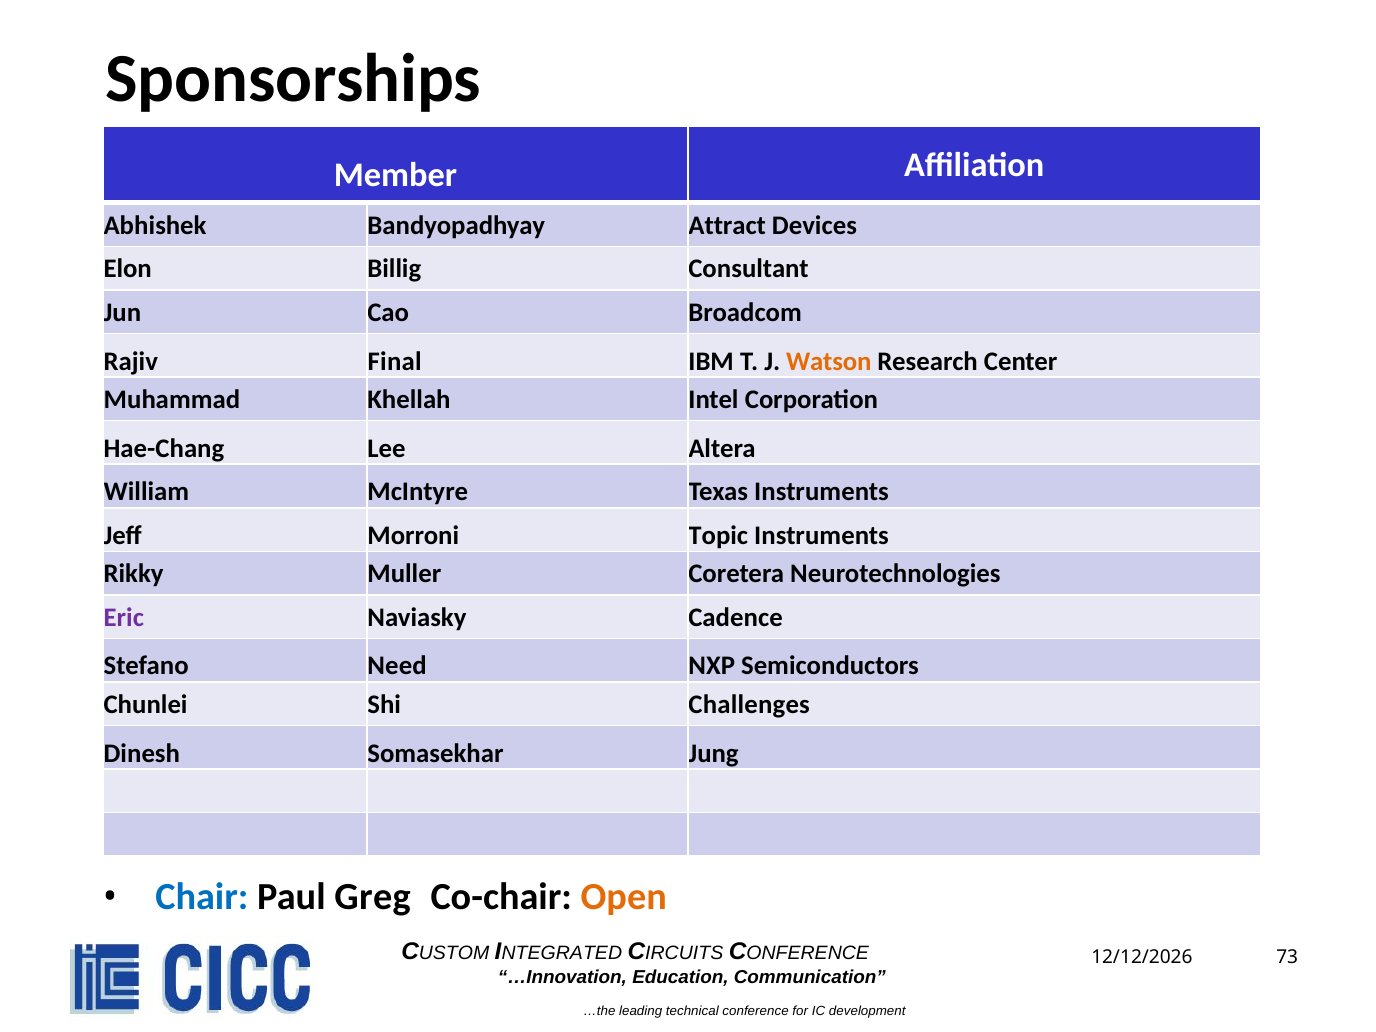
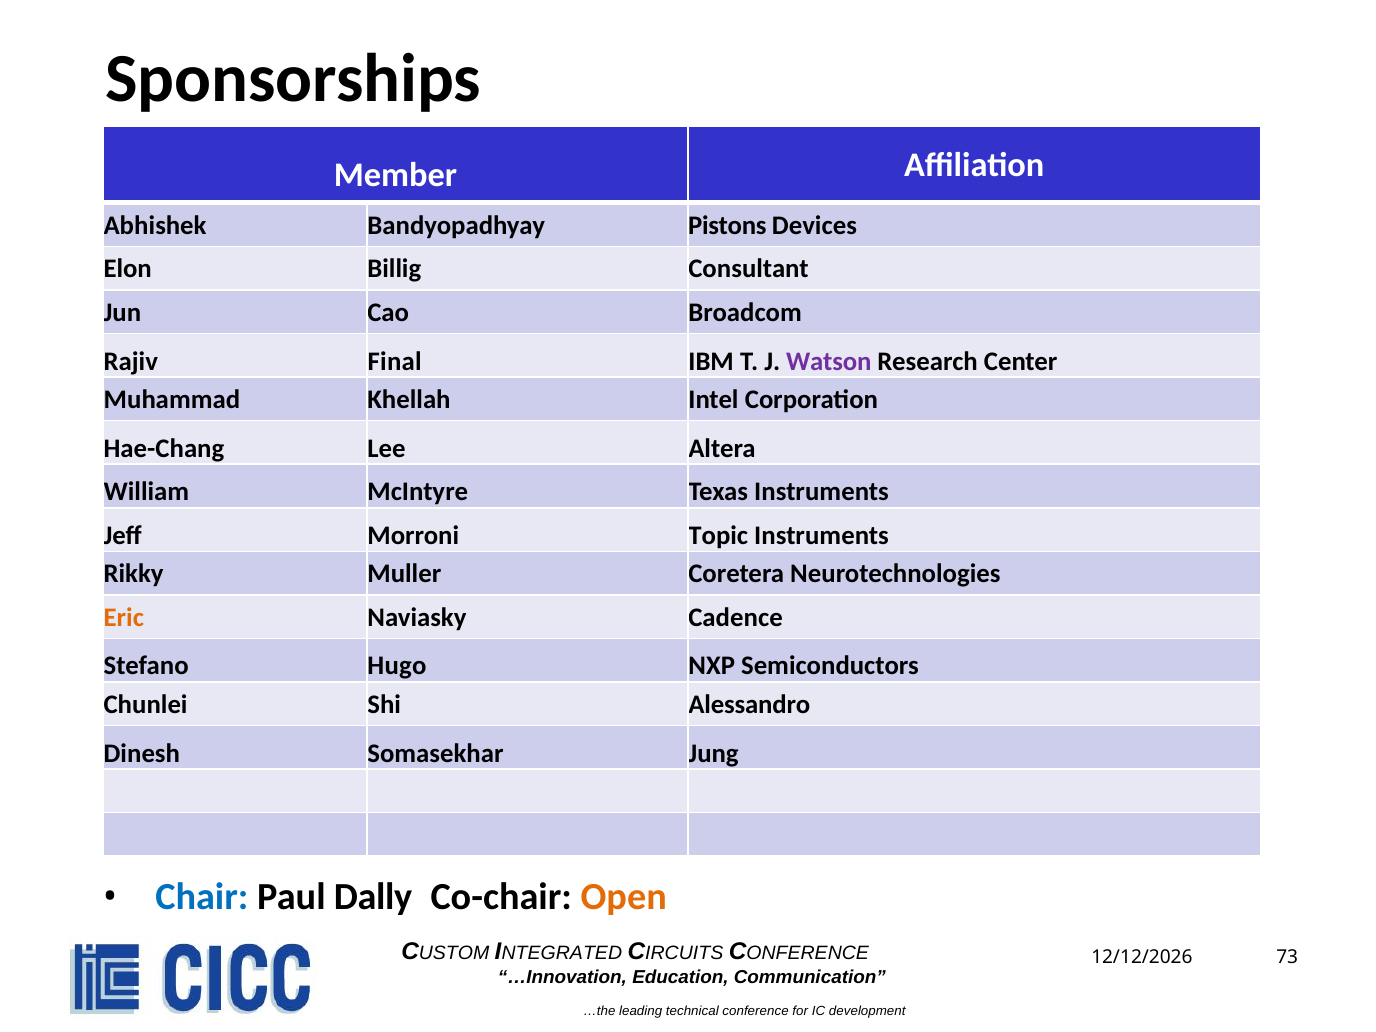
Attract: Attract -> Pistons (727, 225)
Watson colour: orange -> purple (829, 361)
Eric colour: purple -> orange (124, 617)
Need: Need -> Hugo (397, 666)
Challenges: Challenges -> Alessandro (749, 704)
Greg: Greg -> Dally (373, 897)
